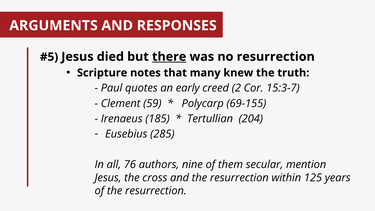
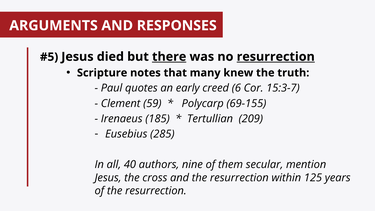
resurrection underline: none -> present (276, 57)
creed 2: 2 -> 6 (236, 88)
204: 204 -> 209 (251, 119)
76: 76 -> 40 (130, 165)
